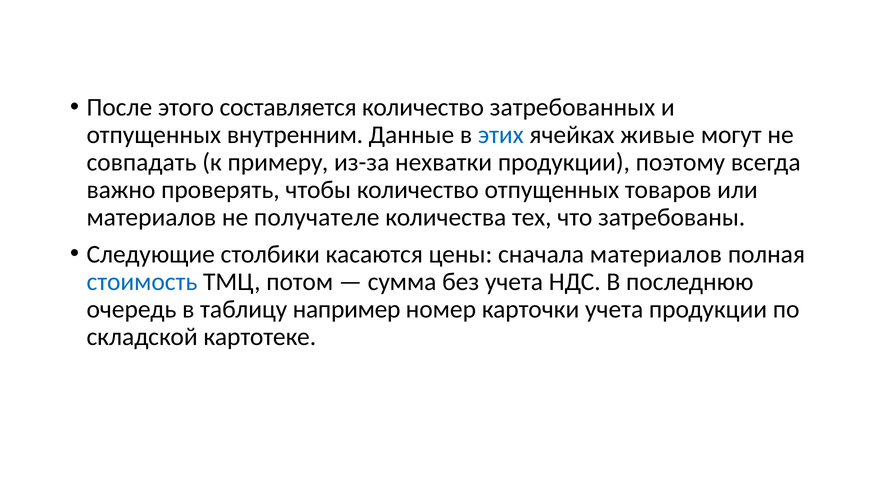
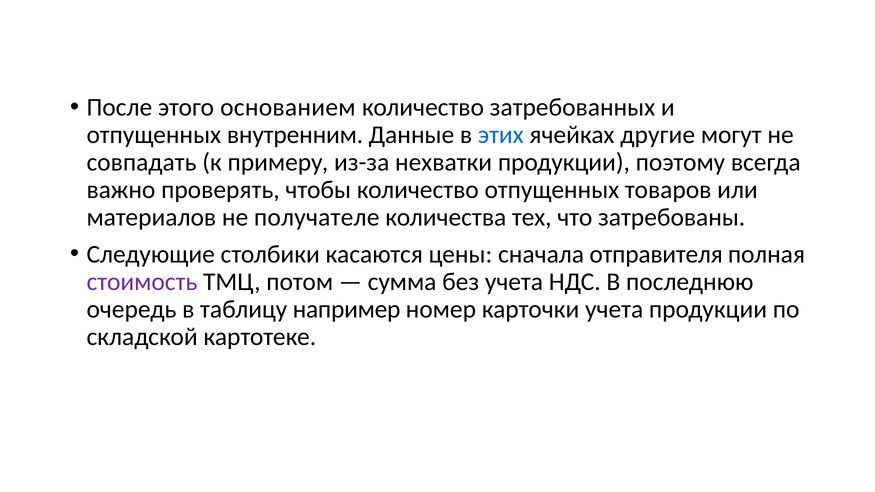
составляется: составляется -> основанием (288, 107)
живые: живые -> другие (658, 135)
сначала материалов: материалов -> отправителя (656, 254)
стоимость colour: blue -> purple (142, 282)
